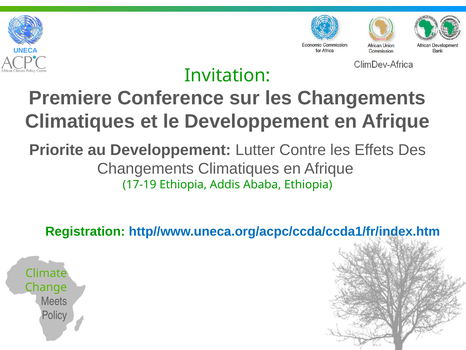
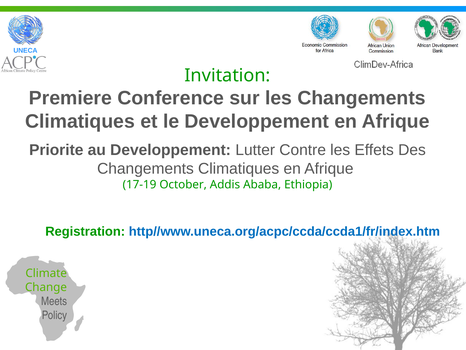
17-19 Ethiopia: Ethiopia -> October (183, 185)
